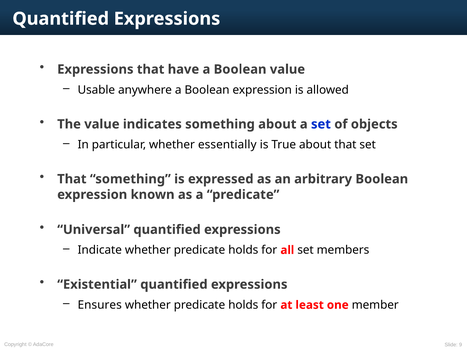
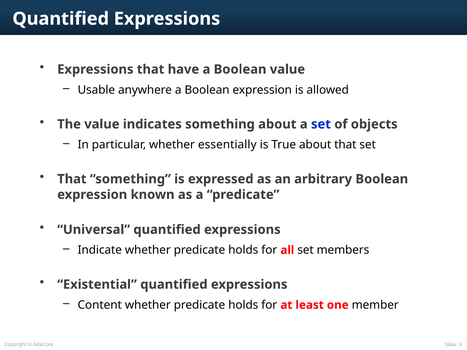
Ensures: Ensures -> Content (100, 305)
